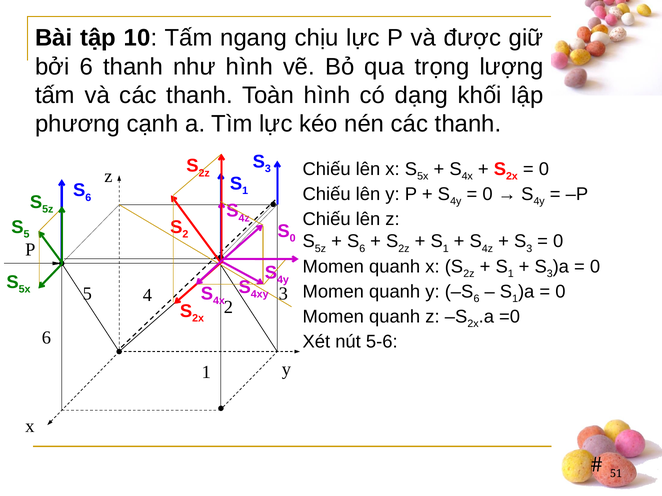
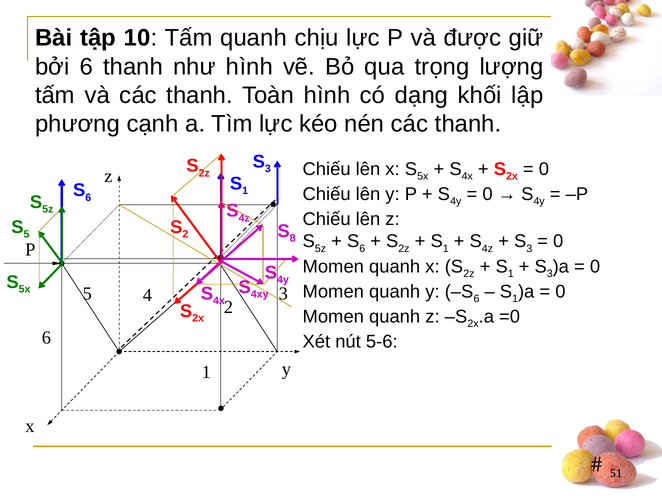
Tấm ngang: ngang -> quanh (254, 38)
0: 0 -> 8 (293, 238)
